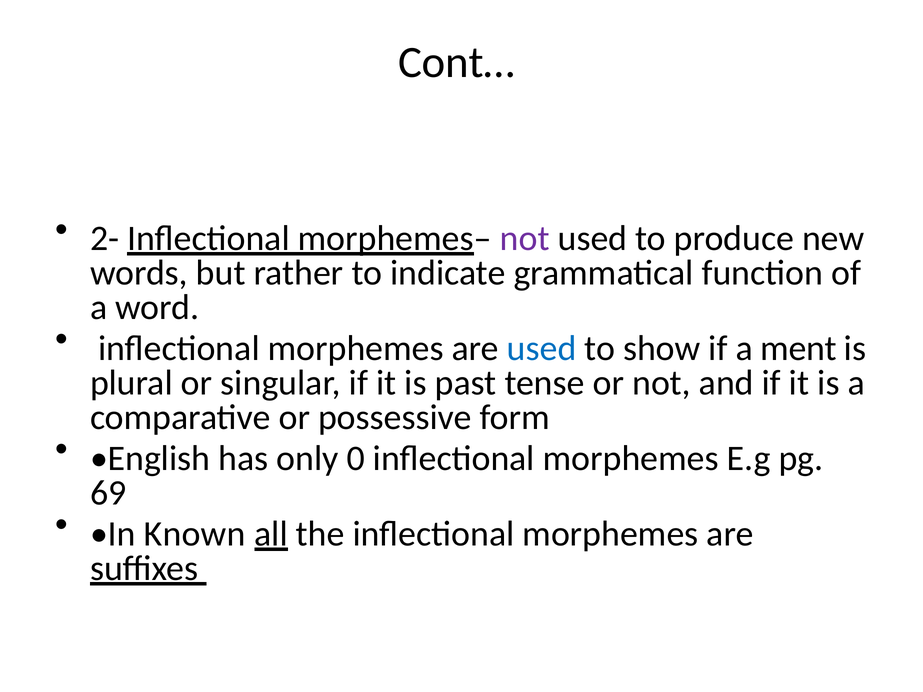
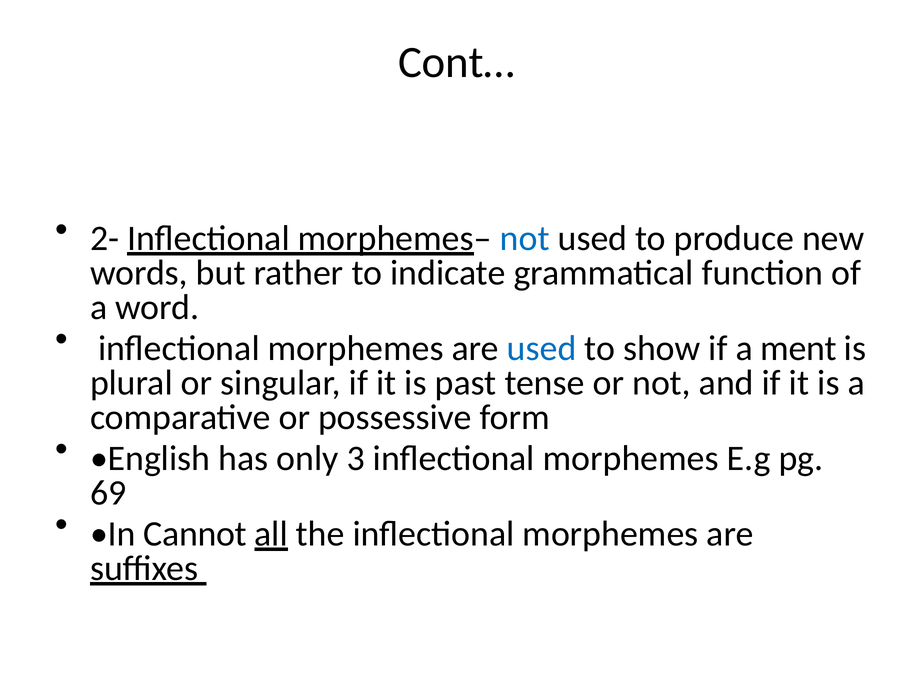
not colour: purple -> blue (525, 238)
0: 0 -> 3 (356, 458)
Known: Known -> Cannot (195, 534)
